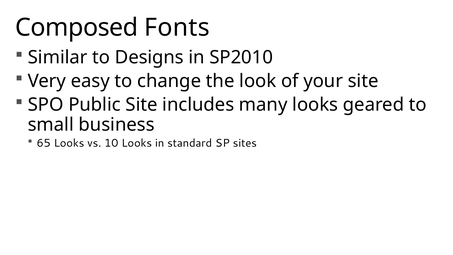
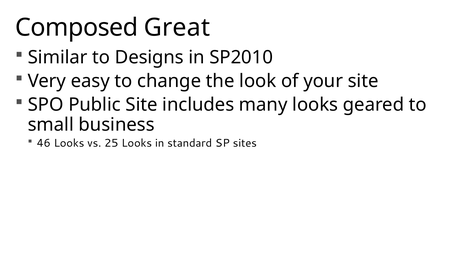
Fonts: Fonts -> Great (177, 27)
65: 65 -> 46 (44, 143)
10: 10 -> 25 (111, 143)
